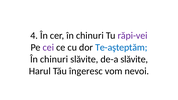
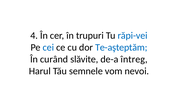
cer în chinuri: chinuri -> trupuri (90, 36)
răpi-vei colour: purple -> blue (133, 36)
cei colour: purple -> blue (48, 47)
chinuri: chinuri -> curând (54, 59)
de-a slăvite: slăvite -> întreg (134, 59)
îngeresc: îngeresc -> semnele (86, 71)
